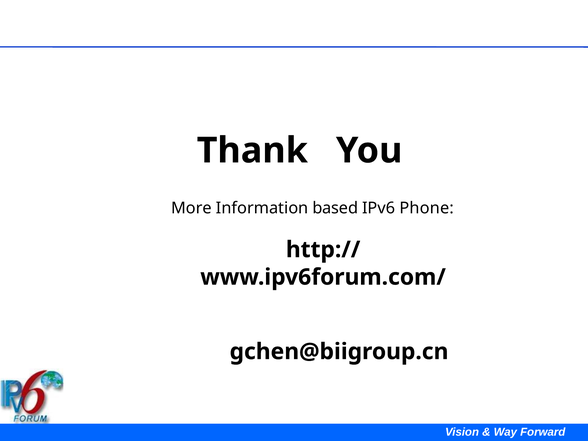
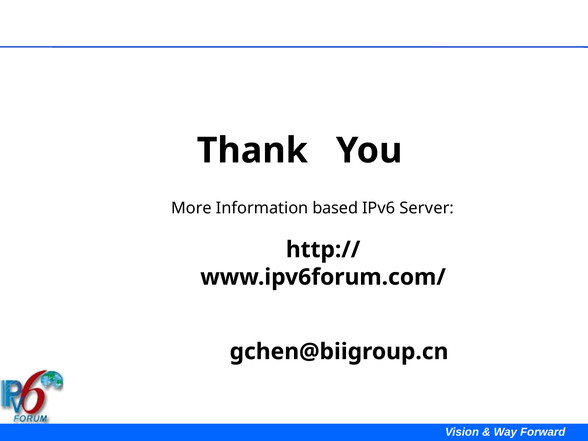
Phone: Phone -> Server (427, 208)
